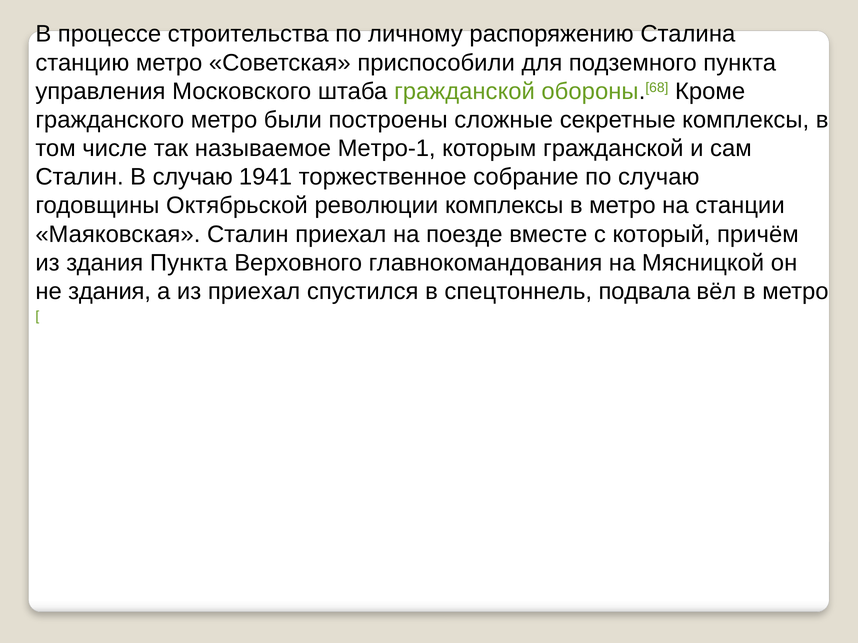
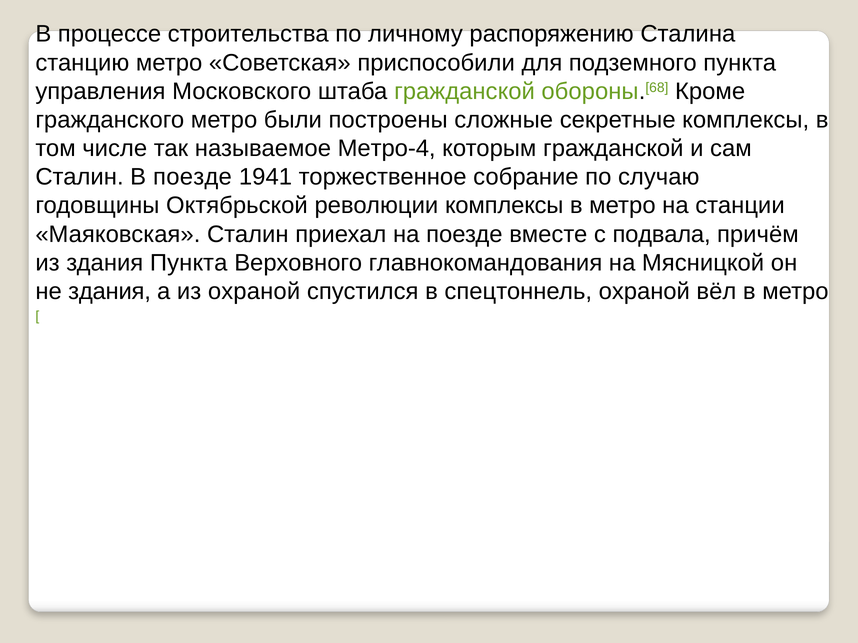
Метро-1: Метро-1 -> Метро-4 (387, 149)
В случаю: случаю -> поезде (192, 177)
который: который -> подвала (662, 234)
из приехал: приехал -> охраной (254, 292)
спецтоннель подвала: подвала -> охраной (644, 292)
